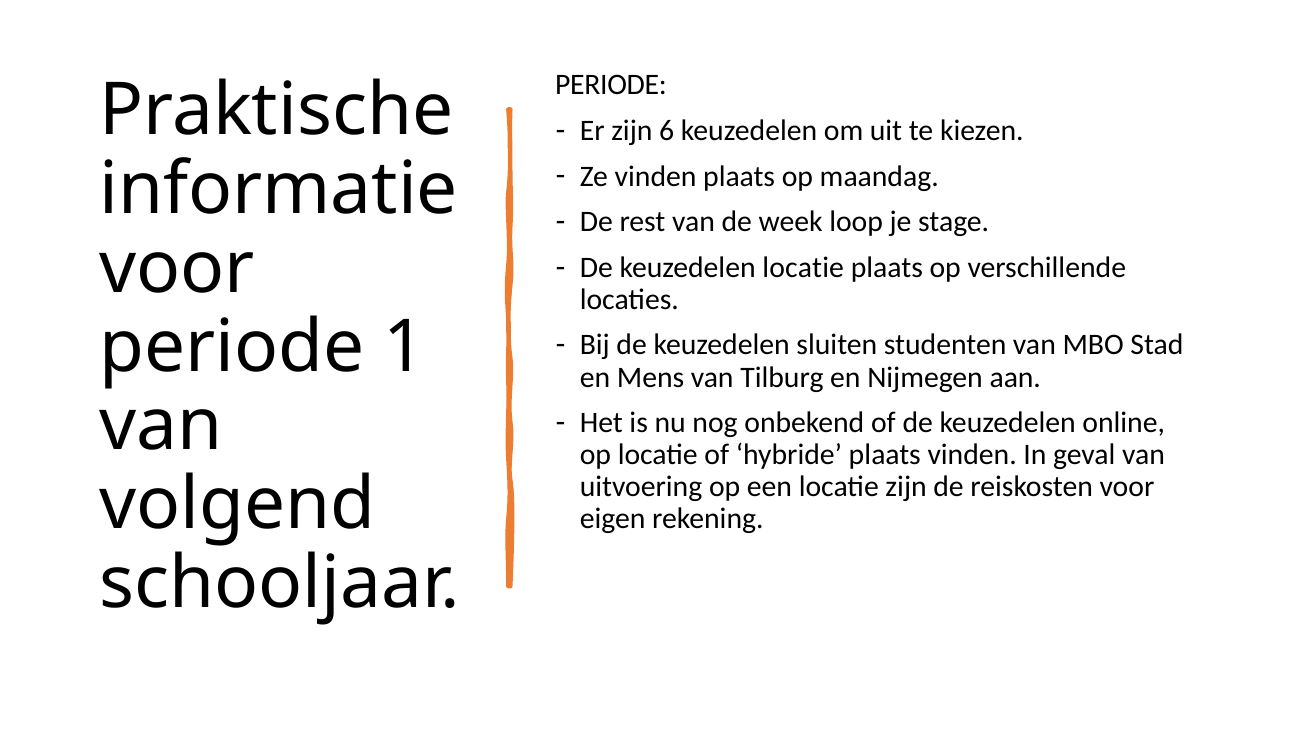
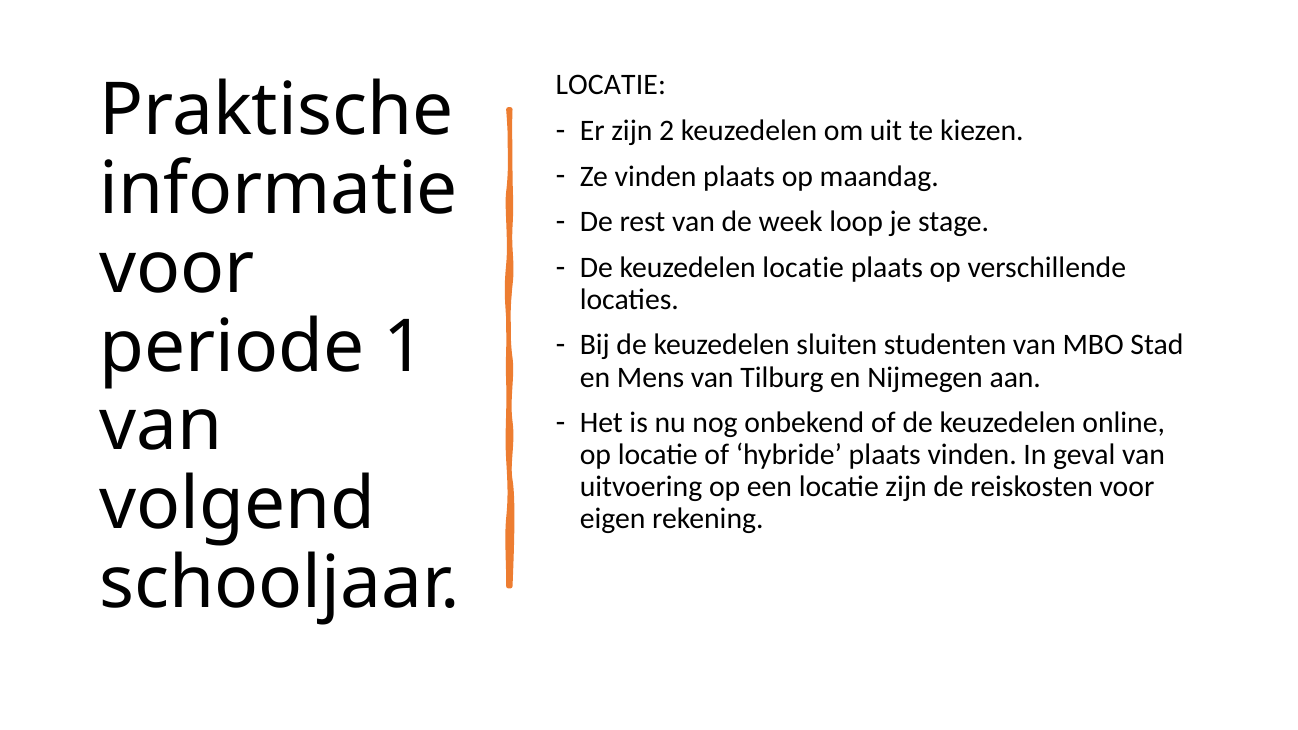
PERIODE: PERIODE -> LOCATIE (611, 85)
6: 6 -> 2 (667, 131)
